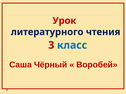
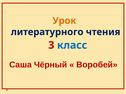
Урок colour: red -> orange (64, 21)
